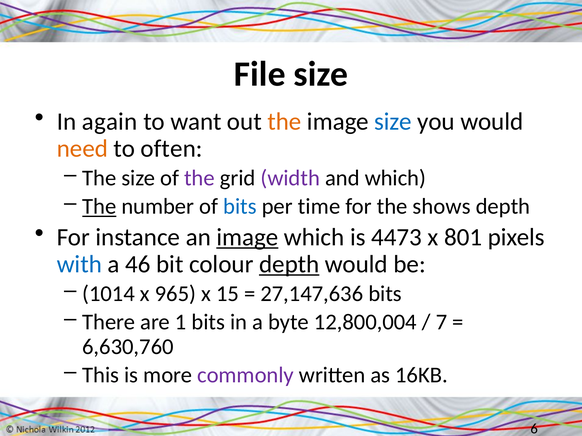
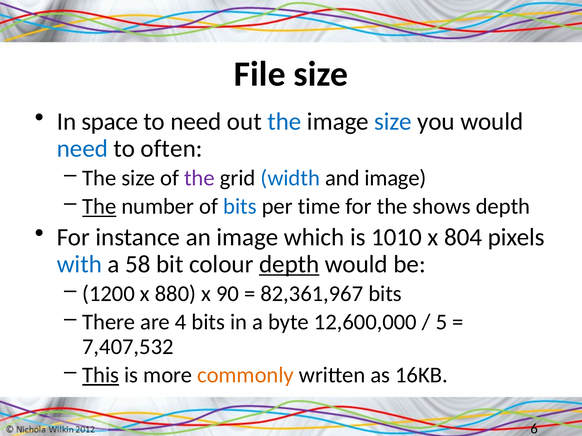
again: again -> space (110, 122)
to want: want -> need (196, 122)
the colour: orange -> blue (284, 122)
need colour: orange -> blue (82, 149)
width colour: purple -> blue (290, 178)
and which: which -> image (395, 178)
image underline: present -> none (247, 237)
4473: 4473 -> 1010 (397, 237)
801: 801 -> 804 (463, 237)
46: 46 -> 58 (138, 265)
1014: 1014 -> 1200 (109, 294)
965: 965 -> 880 (175, 294)
15: 15 -> 90 (227, 294)
27,147,636: 27,147,636 -> 82,361,967 (312, 294)
1: 1 -> 4 (181, 323)
12,800,004: 12,800,004 -> 12,600,000 (365, 323)
7: 7 -> 5 (441, 323)
6,630,760: 6,630,760 -> 7,407,532 (128, 347)
This underline: none -> present (101, 376)
commonly colour: purple -> orange (245, 376)
